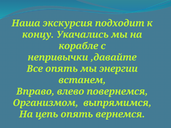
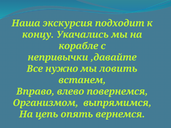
Все опять: опять -> нужно (62, 69)
энергии: энергии -> ловить (118, 69)
